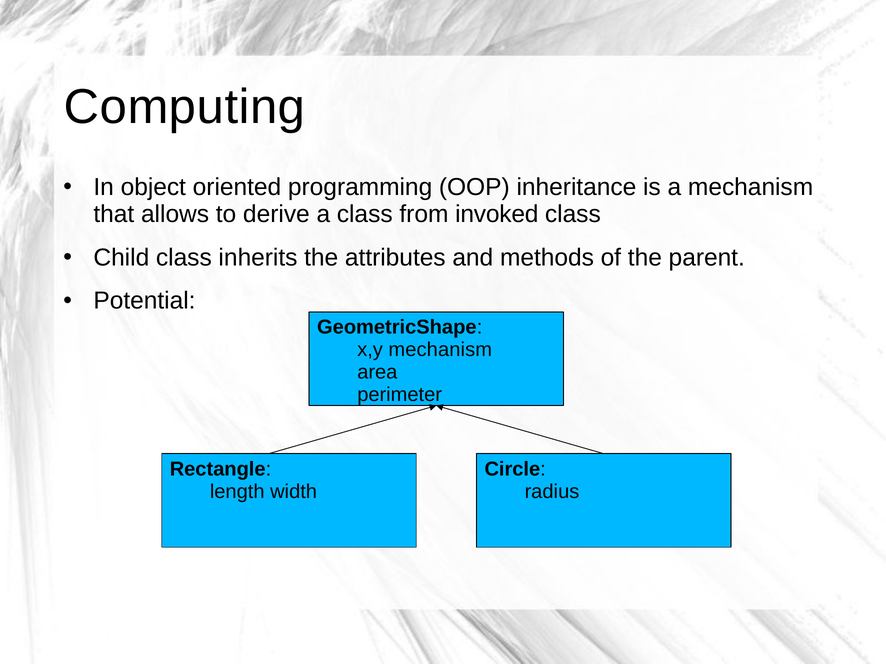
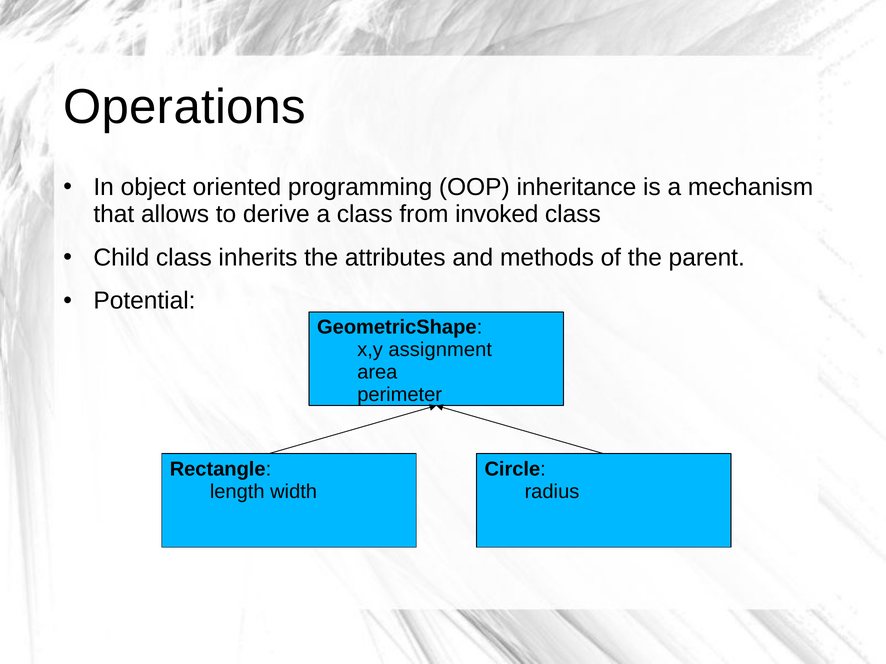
Computing: Computing -> Operations (185, 107)
x,y mechanism: mechanism -> assignment (440, 350)
